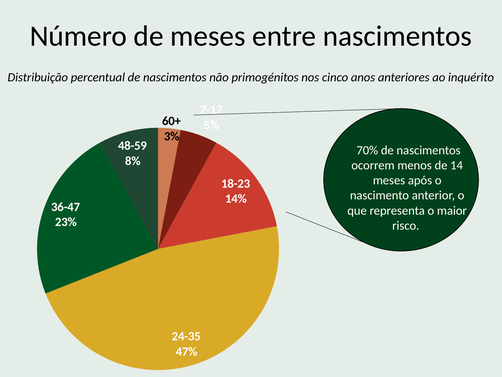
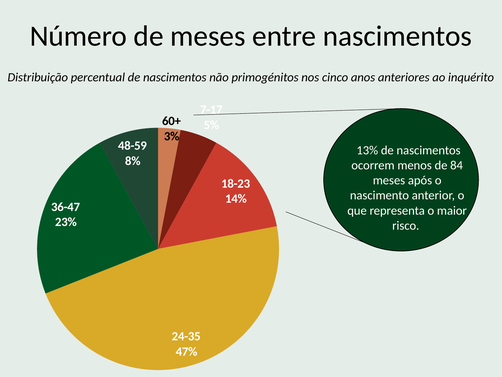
70%: 70% -> 13% (367, 150)
14: 14 -> 84 (457, 165)
